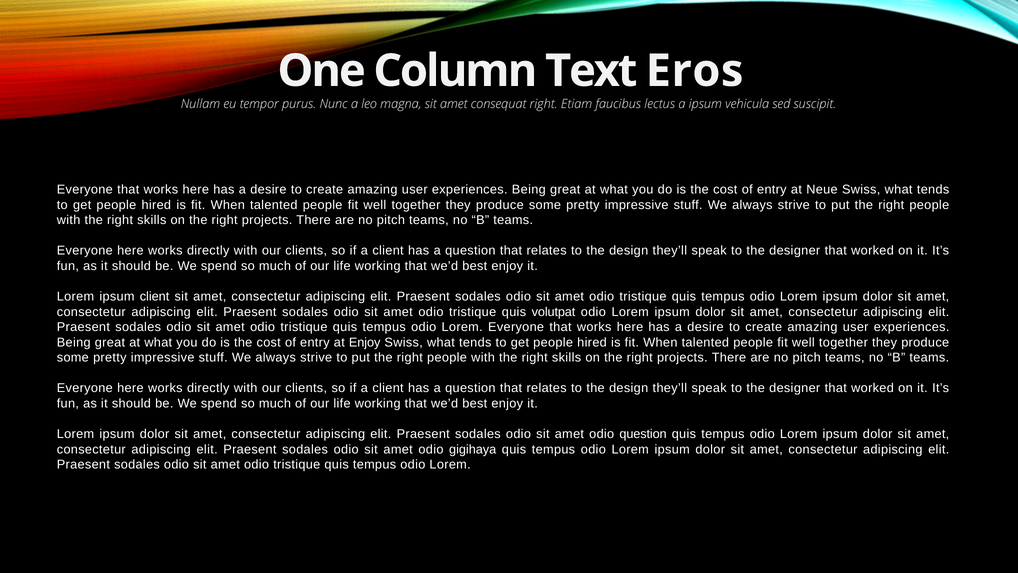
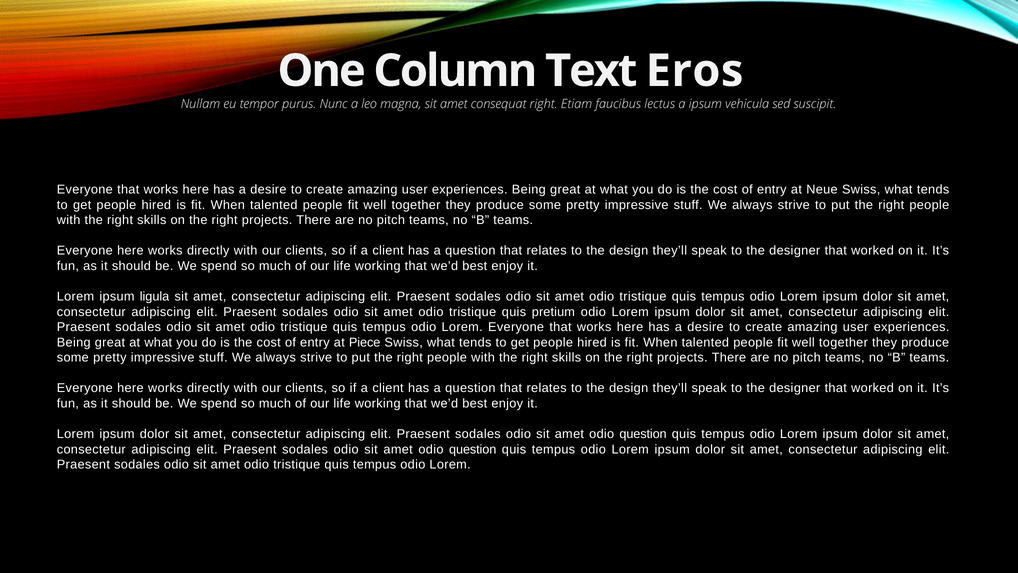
ipsum client: client -> ligula (155, 296)
volutpat: volutpat -> pretium (553, 312)
at Enjoy: Enjoy -> Piece (365, 342)
gigihaya: gigihaya -> question (473, 449)
